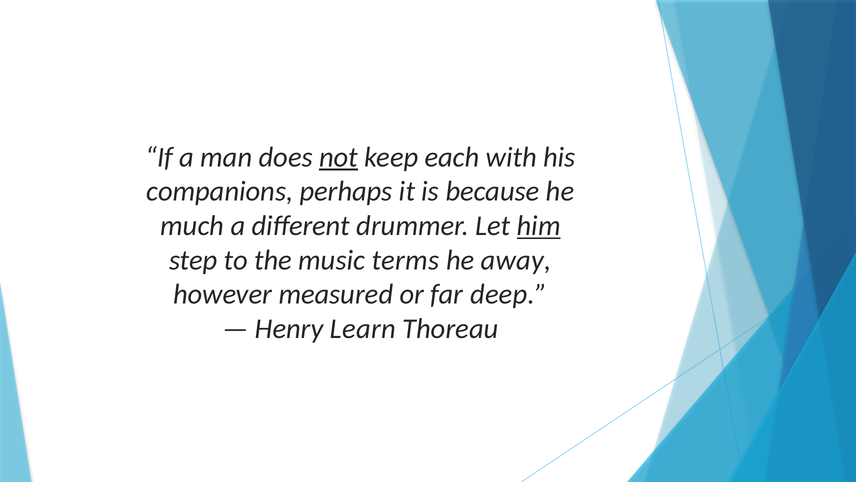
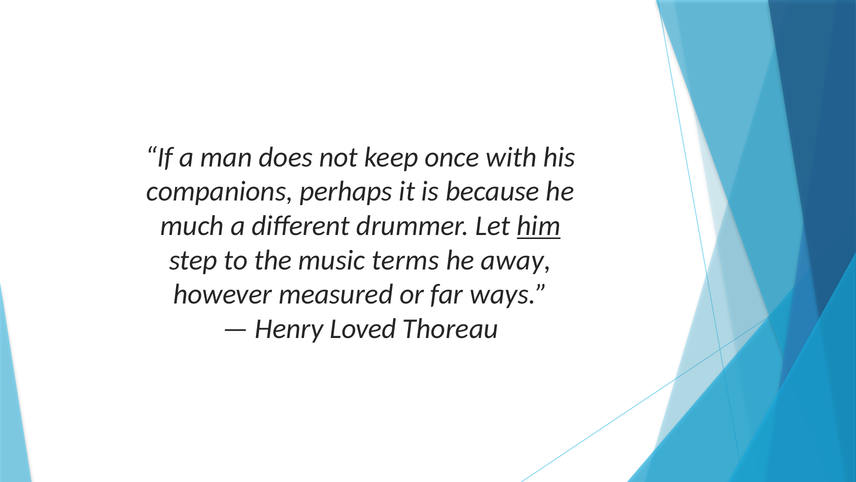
not underline: present -> none (339, 157)
each: each -> once (452, 157)
deep: deep -> ways (509, 294)
Learn: Learn -> Loved (363, 328)
